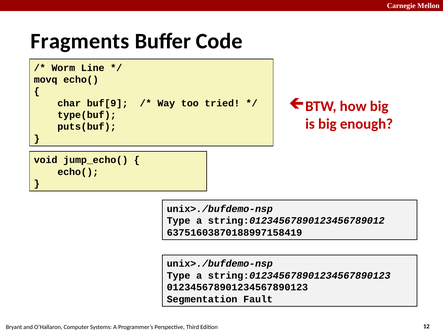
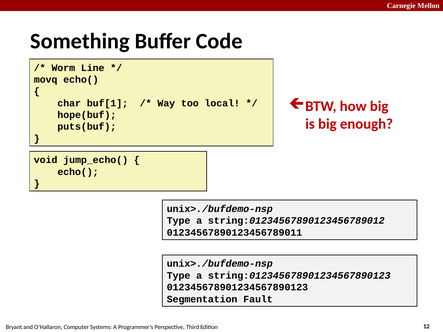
Fragments: Fragments -> Something (80, 41)
buf[9: buf[9 -> buf[1 (107, 103)
tried: tried -> local (222, 103)
type(buf: type(buf -> hope(buf (87, 115)
63751603870188997158419: 63751603870188997158419 -> 01234567890123456789011 (234, 233)
